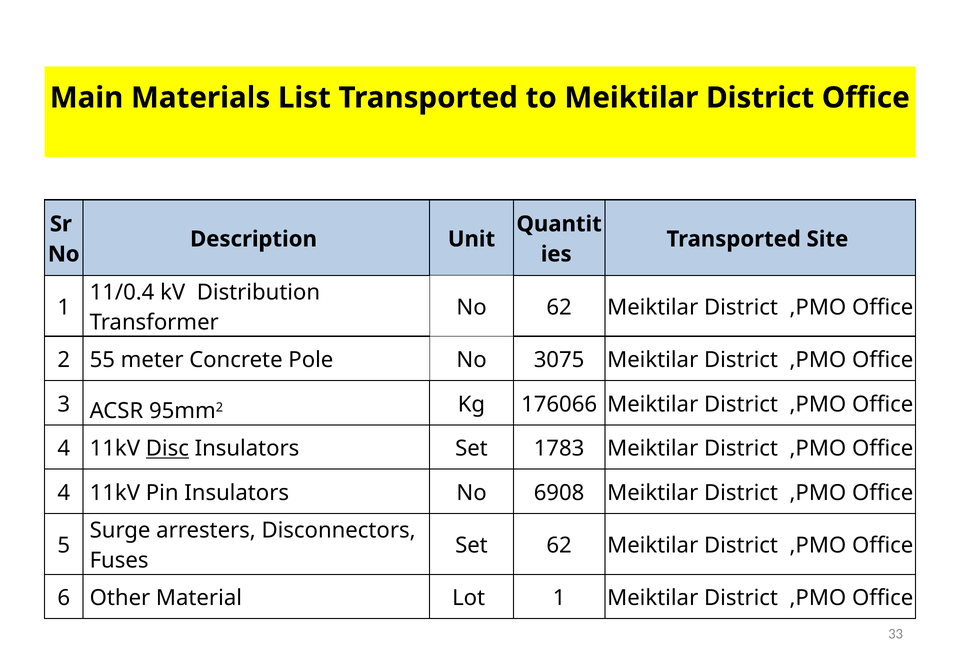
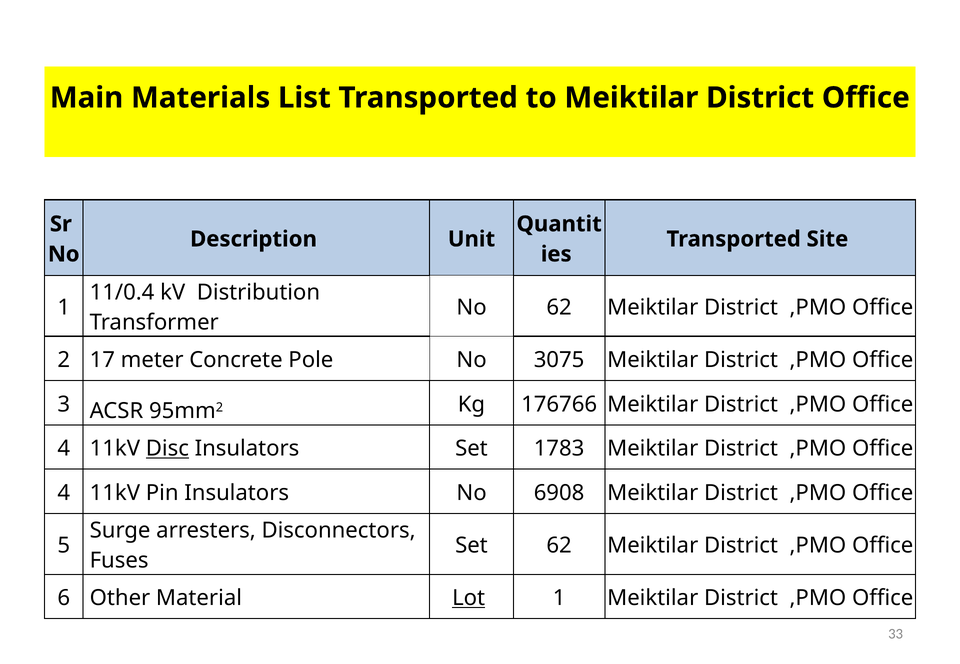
55: 55 -> 17 (102, 360)
176066: 176066 -> 176766 (559, 405)
Lot underline: none -> present (469, 599)
